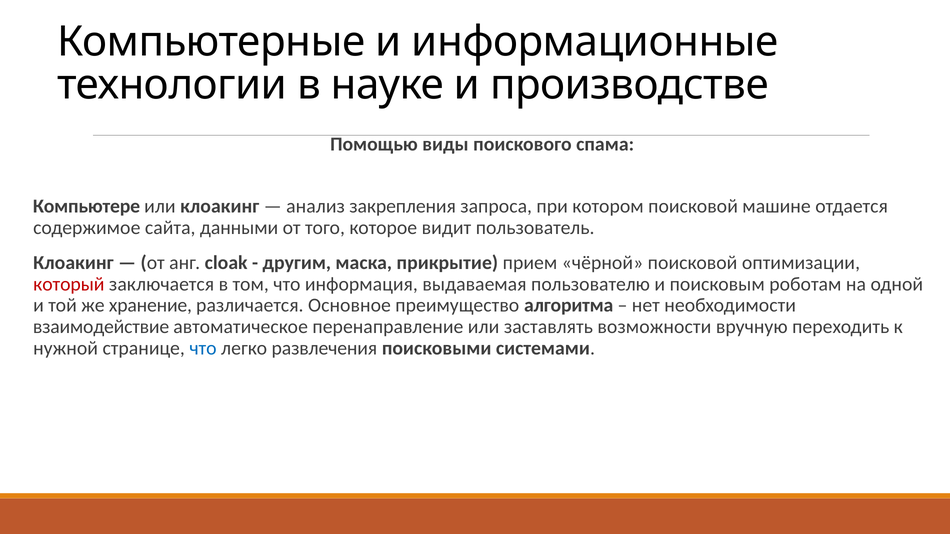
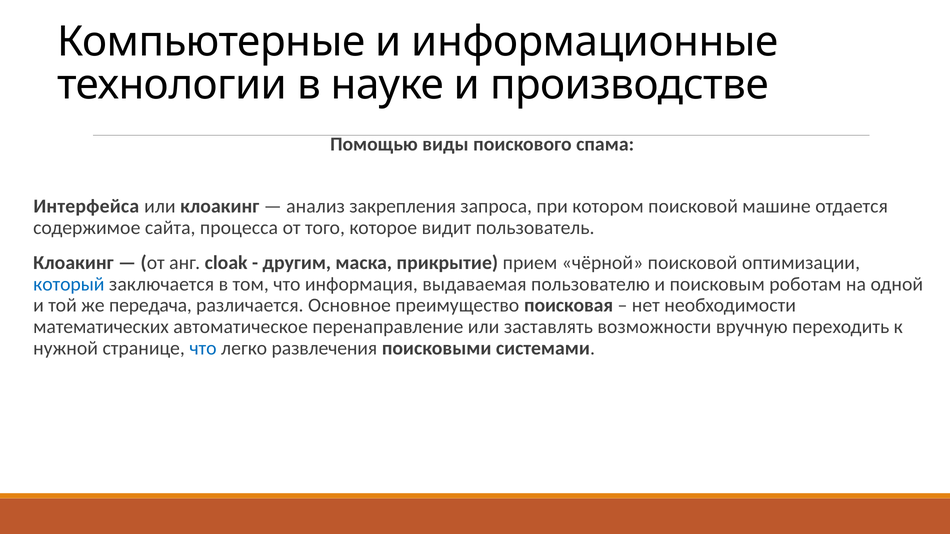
Компьютере: Компьютере -> Интерфейса (86, 206)
данными: данными -> процесса (239, 228)
который colour: red -> blue (69, 284)
хранение: хранение -> передача (150, 306)
алгоритма: алгоритма -> поисковая (569, 306)
взаимодействие: взаимодействие -> математических (101, 327)
